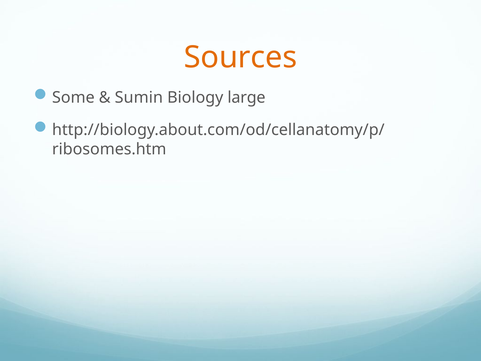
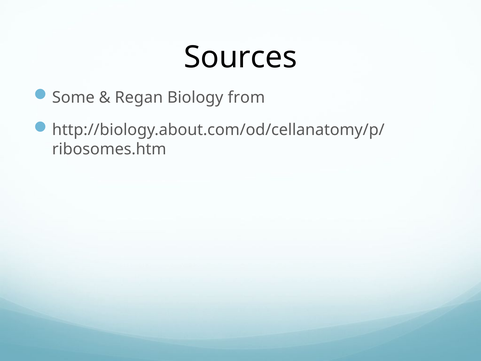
Sources colour: orange -> black (241, 57)
Sumin: Sumin -> Regan (139, 97)
large: large -> from (246, 97)
